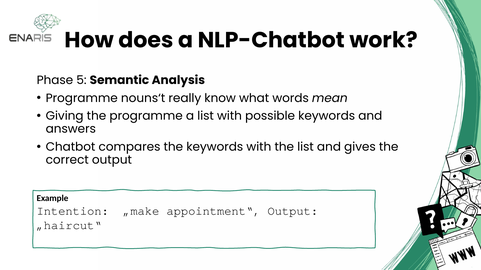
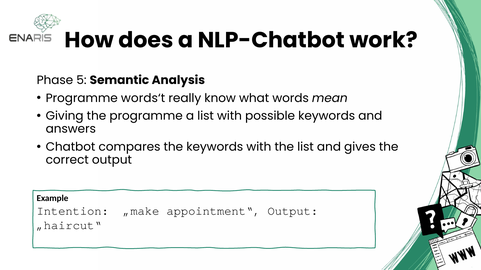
nouns‘t: nouns‘t -> words‘t (143, 98)
